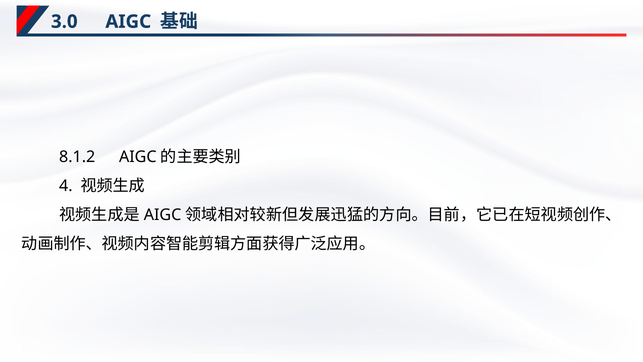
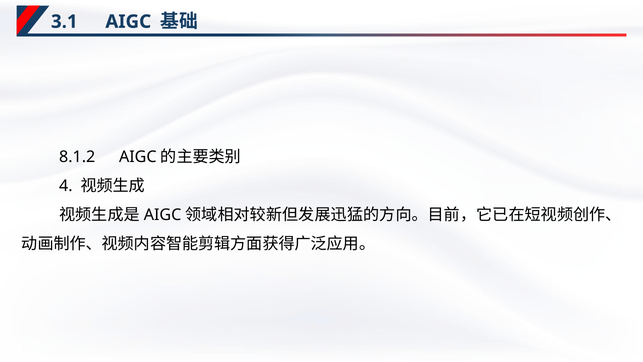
3.0: 3.0 -> 3.1 (64, 22)
